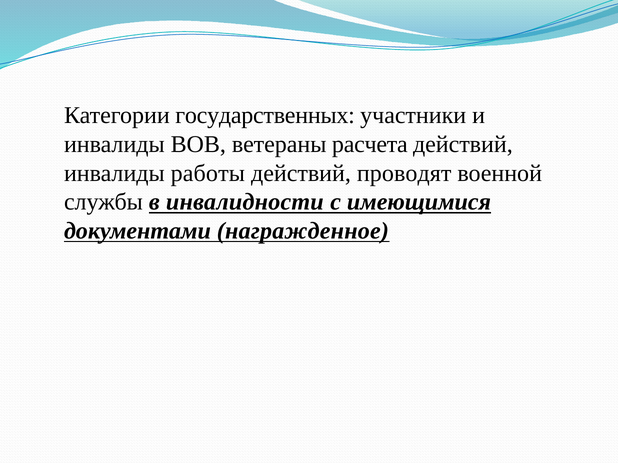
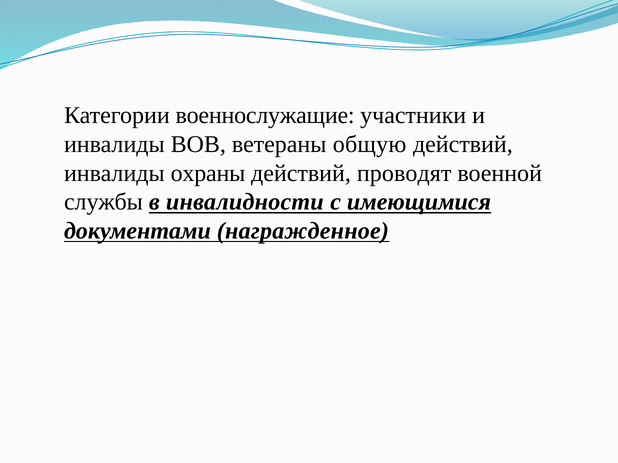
государственных: государственных -> военнослужащие (265, 116)
расчета: расчета -> общую (370, 145)
работы: работы -> охраны (208, 173)
